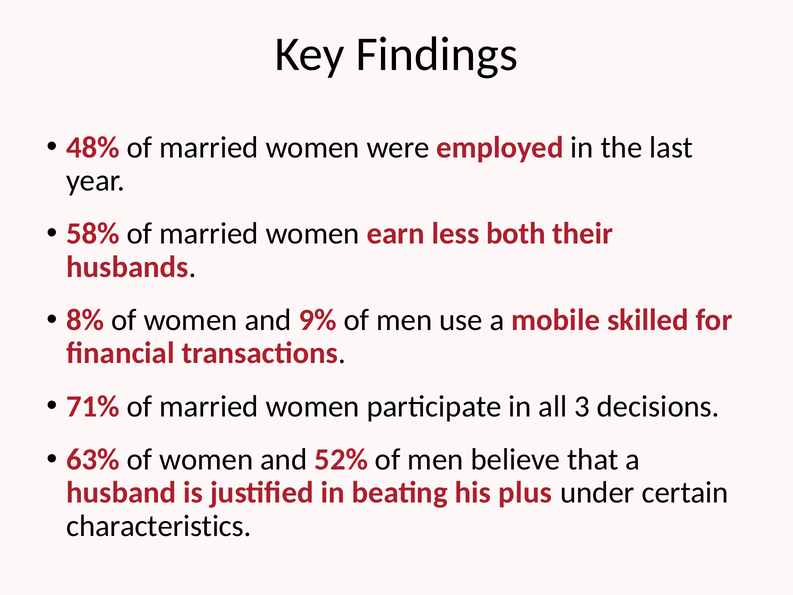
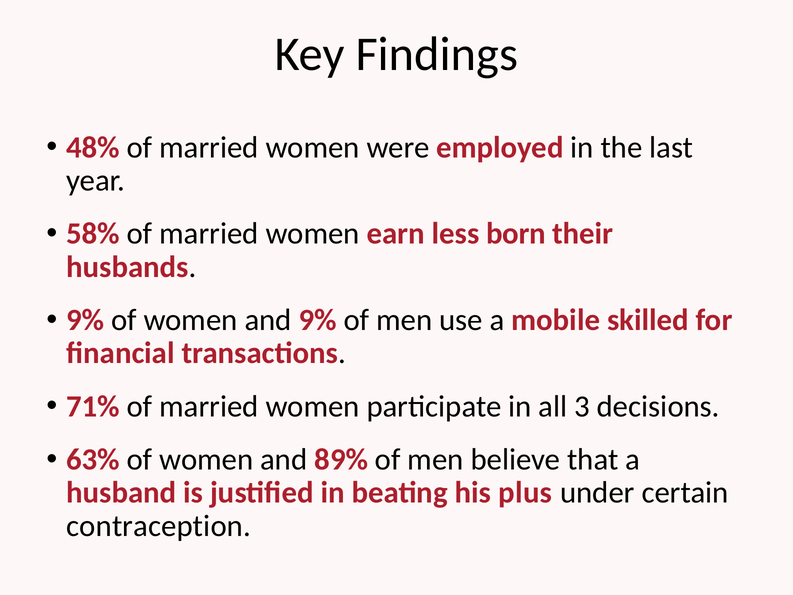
both: both -> born (516, 234)
8%: 8% -> 9% (85, 320)
52%: 52% -> 89% (341, 459)
characteristics: characteristics -> contraception (159, 526)
